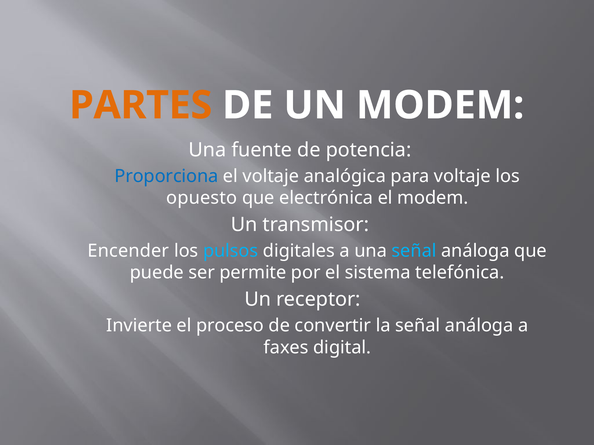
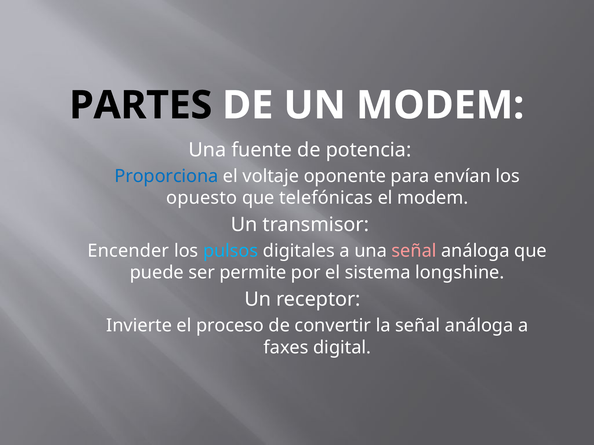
PARTES colour: orange -> black (141, 105)
analógica: analógica -> oponente (345, 176)
para voltaje: voltaje -> envían (462, 176)
electrónica: electrónica -> telefónicas (326, 198)
señal colour: light blue -> pink (414, 251)
telefónica: telefónica -> longshine (460, 273)
